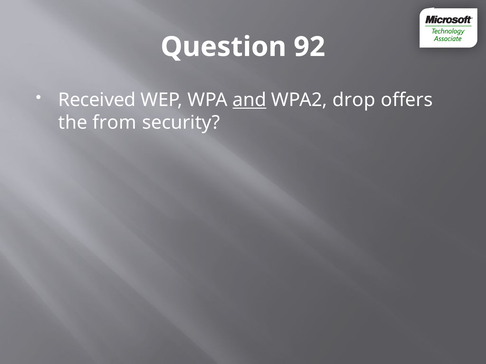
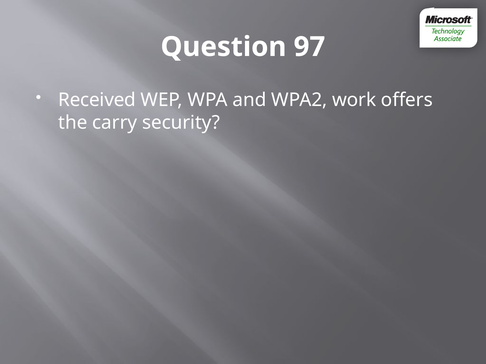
92: 92 -> 97 (309, 47)
and underline: present -> none (249, 100)
drop: drop -> work (354, 100)
from: from -> carry (115, 123)
